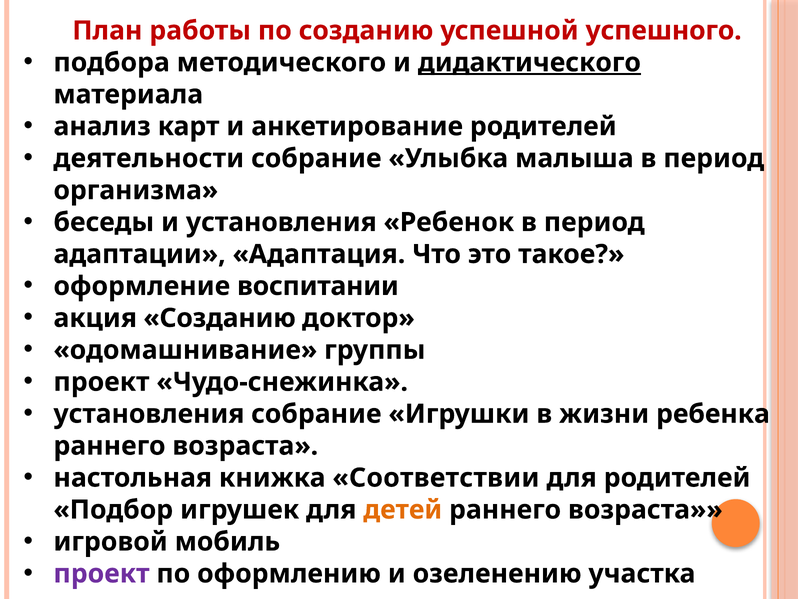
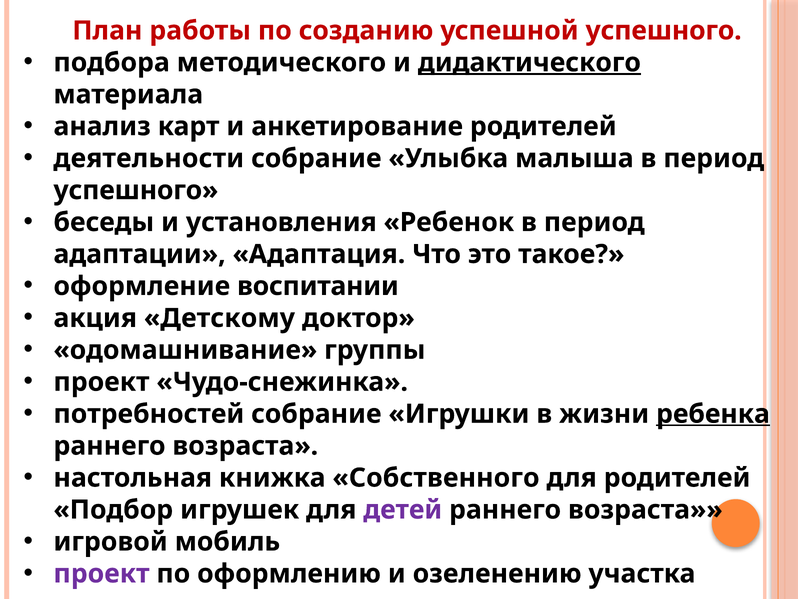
организма: организма -> успешного (136, 190)
акция Созданию: Созданию -> Детскому (219, 318)
установления: установления -> потребностей (149, 414)
ребенка underline: none -> present (713, 414)
Соответствии: Соответствии -> Собственного (436, 477)
детей colour: orange -> purple (403, 509)
